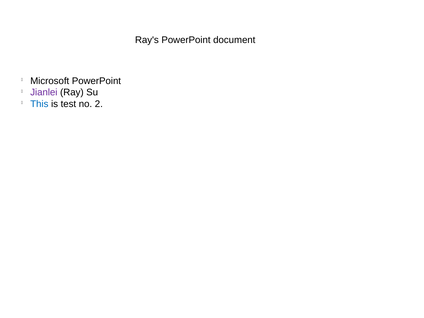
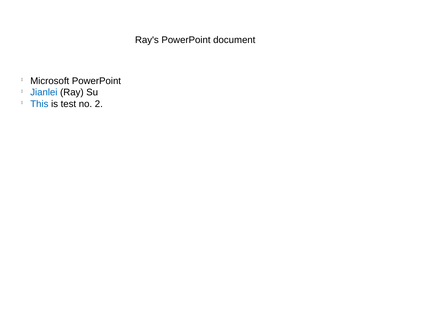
Jianlei colour: purple -> blue (44, 92)
